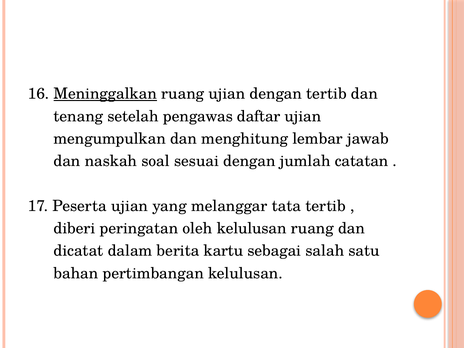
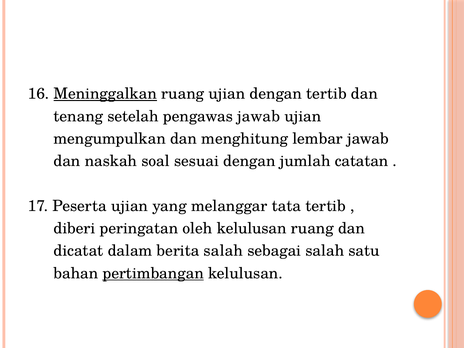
pengawas daftar: daftar -> jawab (259, 116)
berita kartu: kartu -> salah (223, 251)
pertimbangan underline: none -> present (153, 273)
